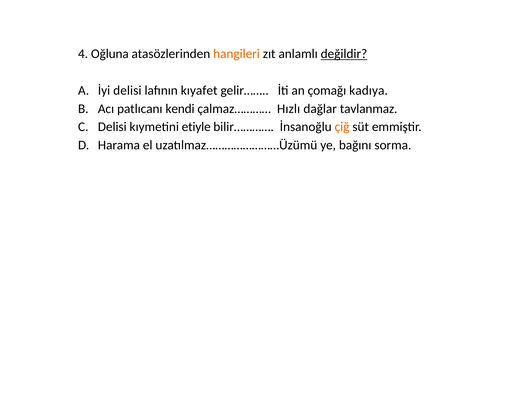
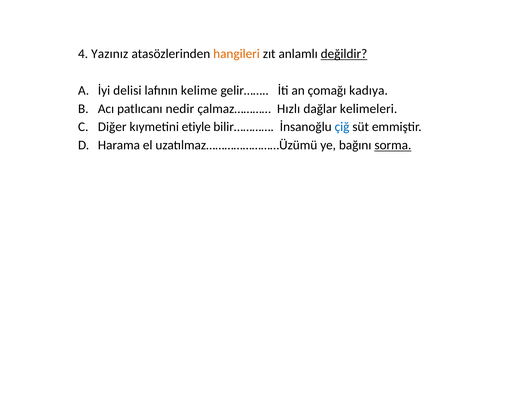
Oğluna: Oğluna -> Yazınız (110, 54)
kıyafet: kıyafet -> kelime (199, 90)
kendi: kendi -> nedir (180, 109)
tavlanmaz: tavlanmaz -> kelimeleri (369, 109)
Delisi: Delisi -> Diğer (112, 127)
çiğ colour: orange -> blue (342, 127)
sorma underline: none -> present (393, 145)
